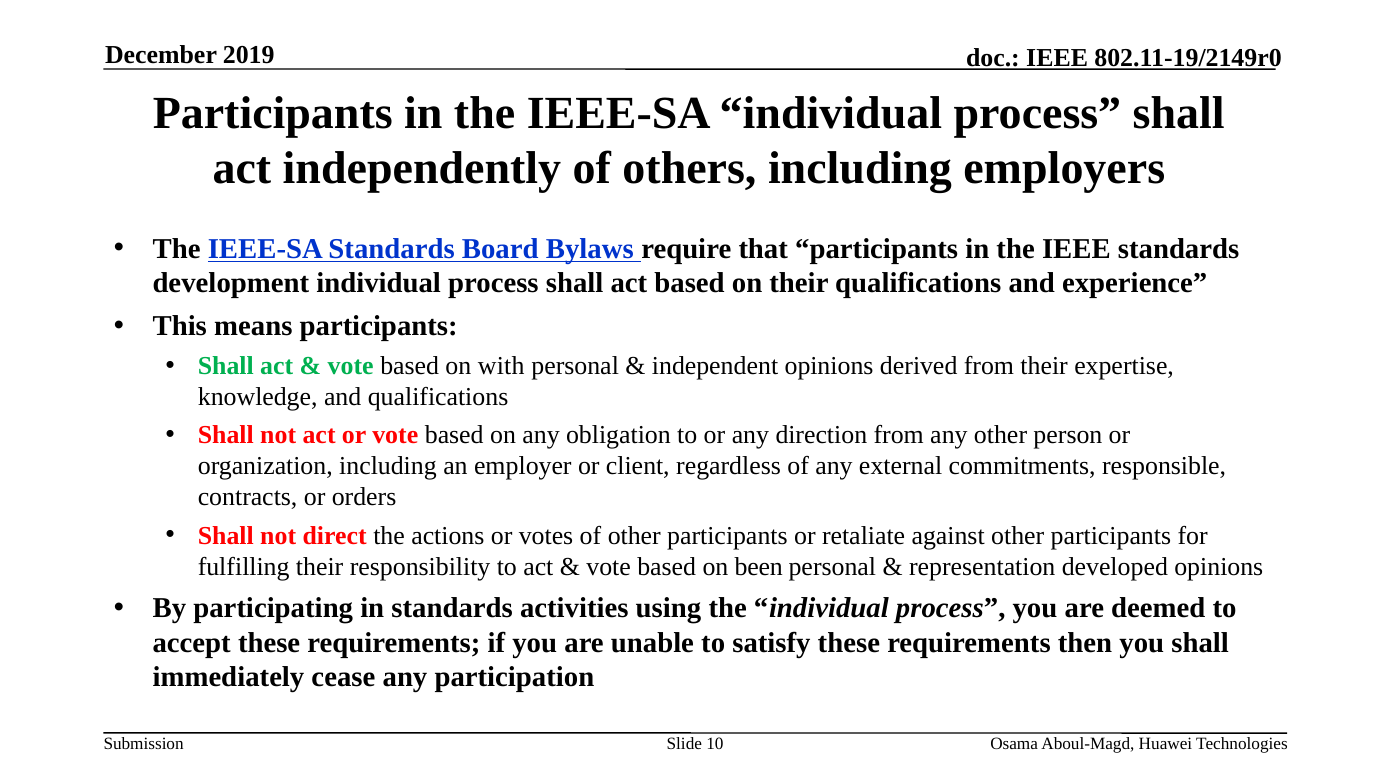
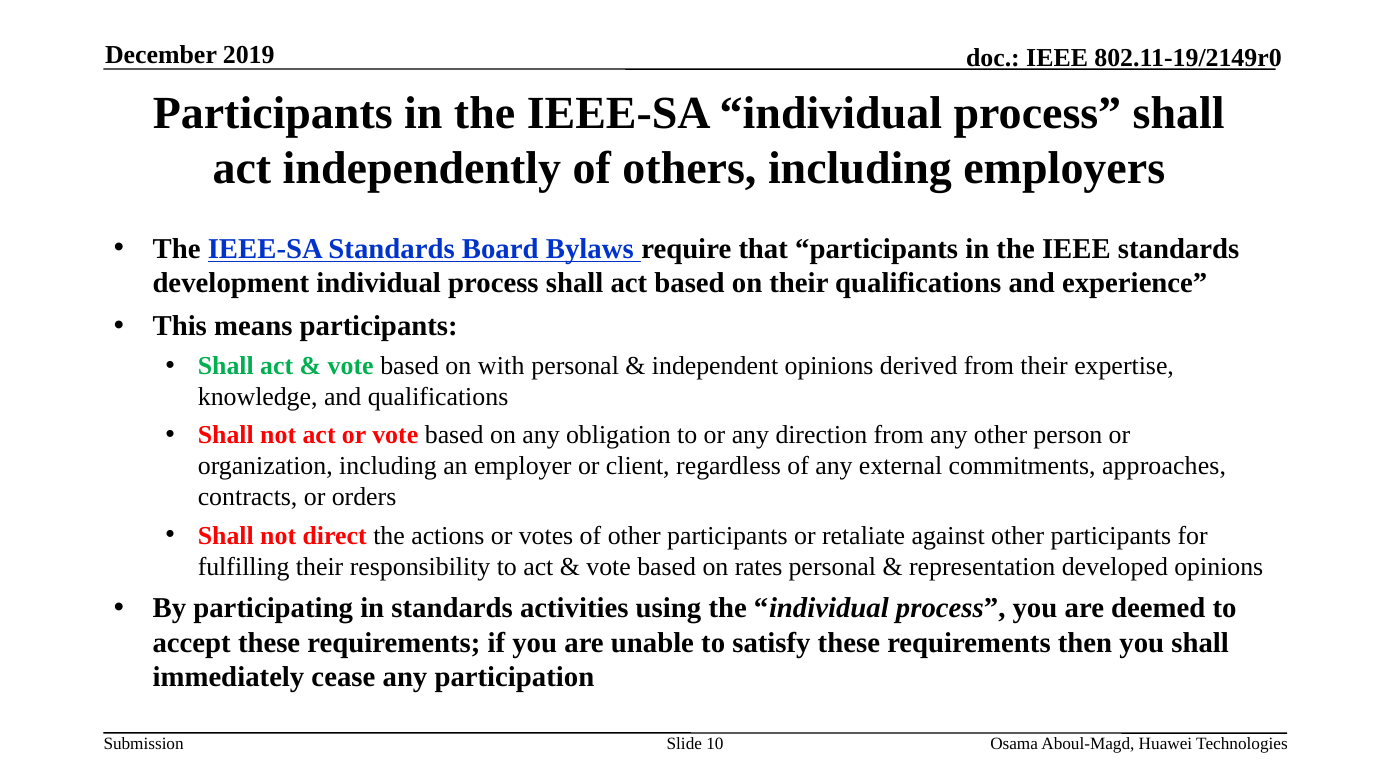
responsible: responsible -> approaches (1164, 466)
been: been -> rates (759, 566)
